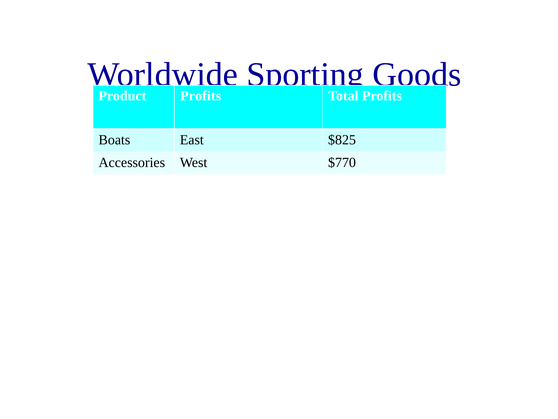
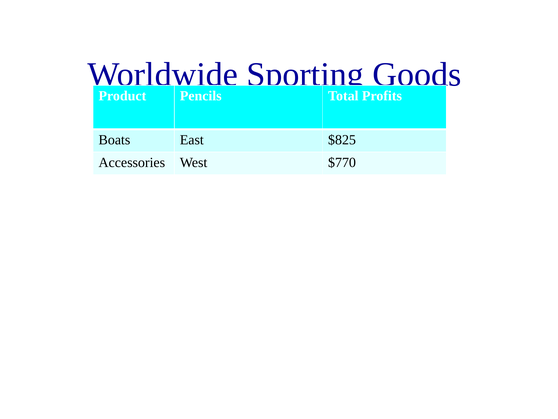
Product Profits: Profits -> Pencils (201, 96)
